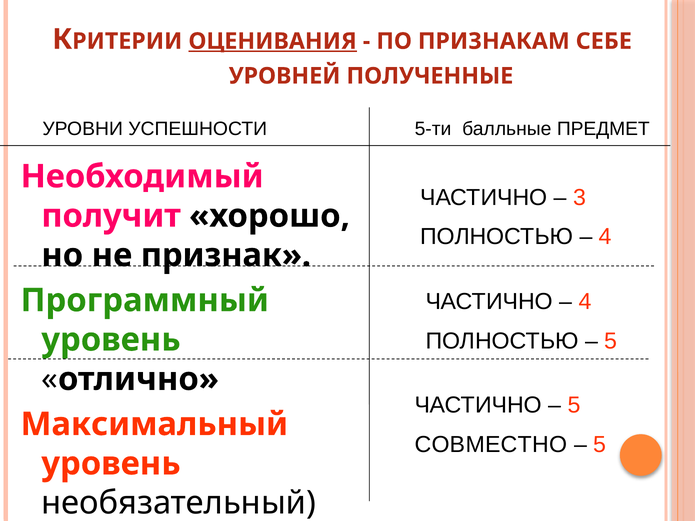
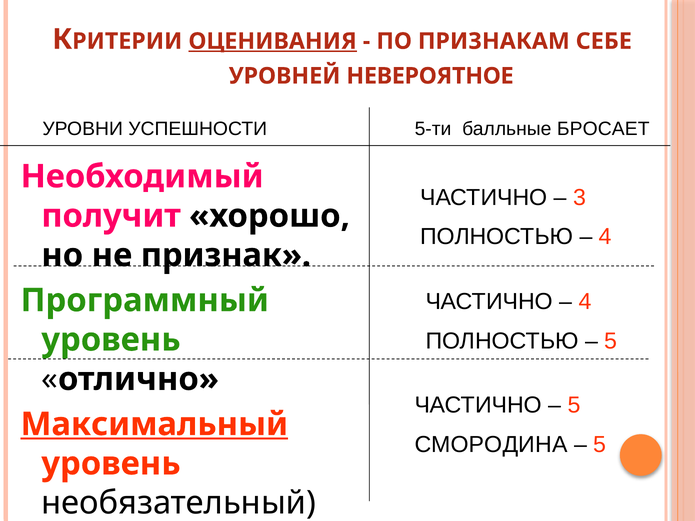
ПОЛУЧЕННЫЕ: ПОЛУЧЕННЫЕ -> НЕВЕРОЯТНОЕ (430, 76)
ПРЕДМЕТ: ПРЕДМЕТ -> БРОСАЕТ (603, 129)
Максимальный underline: none -> present (154, 424)
СОВМЕСТНО: СОВМЕСТНО -> СМОРОДИНА (491, 445)
